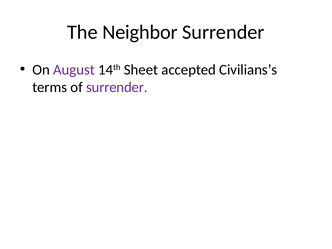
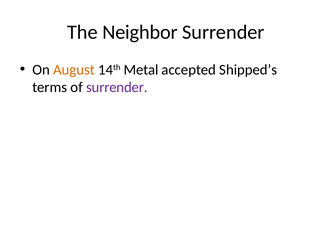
August colour: purple -> orange (74, 70)
Sheet: Sheet -> Metal (141, 70)
Civilians’s: Civilians’s -> Shipped’s (248, 70)
